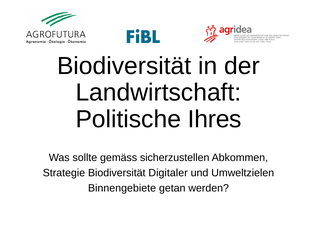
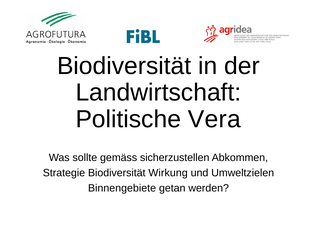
Ihres: Ihres -> Vera (214, 119)
Digitaler: Digitaler -> Wirkung (168, 173)
